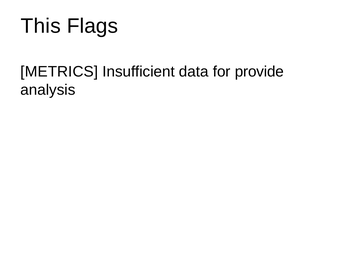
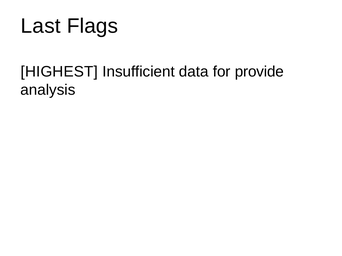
This: This -> Last (41, 26)
METRICS: METRICS -> HIGHEST (59, 72)
